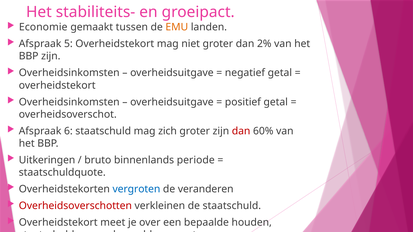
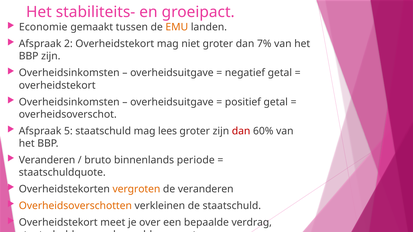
5: 5 -> 2 (68, 44)
2%: 2% -> 7% (264, 44)
6: 6 -> 5 (68, 131)
zich: zich -> lees (168, 131)
Uitkeringen: Uitkeringen -> Veranderen (47, 160)
vergroten colour: blue -> orange (136, 189)
Overheidsoverschotten colour: red -> orange (75, 206)
houden: houden -> verdrag (252, 223)
